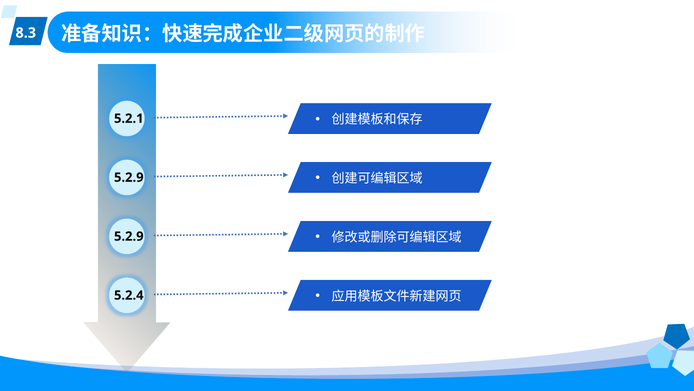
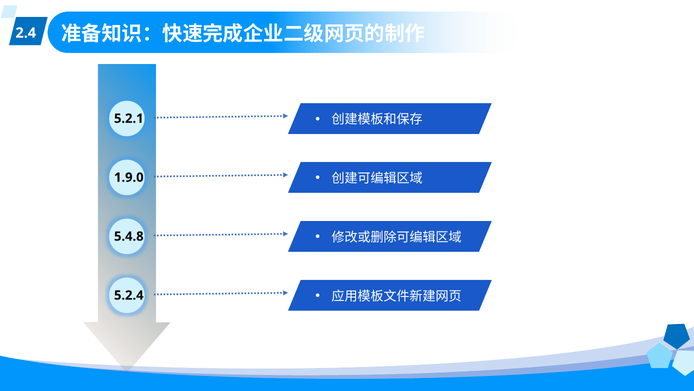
8.3: 8.3 -> 2.4 (26, 33)
5.2.9: 5.2.9 -> 1.9.0 (129, 177)
5.2.9: 5.2.9 -> 5.4.8 (129, 236)
